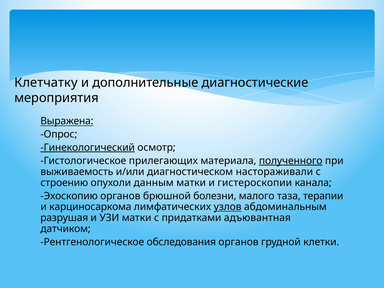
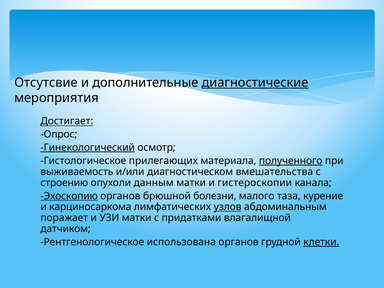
Клетчатку: Клетчатку -> Отсутсвие (46, 83)
диагностические underline: none -> present (255, 83)
Выражена: Выражена -> Достигает (67, 121)
настораживали: настораживали -> вмешательства (274, 172)
Эхоскопию underline: none -> present (69, 196)
терапии: терапии -> курение (323, 196)
разрушая: разрушая -> поражает (64, 218)
адъювантная: адъювантная -> влагалищной (257, 218)
обследования: обследования -> использована (181, 242)
клетки underline: none -> present (321, 242)
